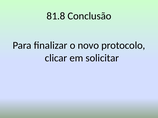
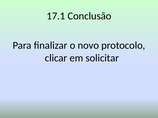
81.8: 81.8 -> 17.1 (56, 16)
